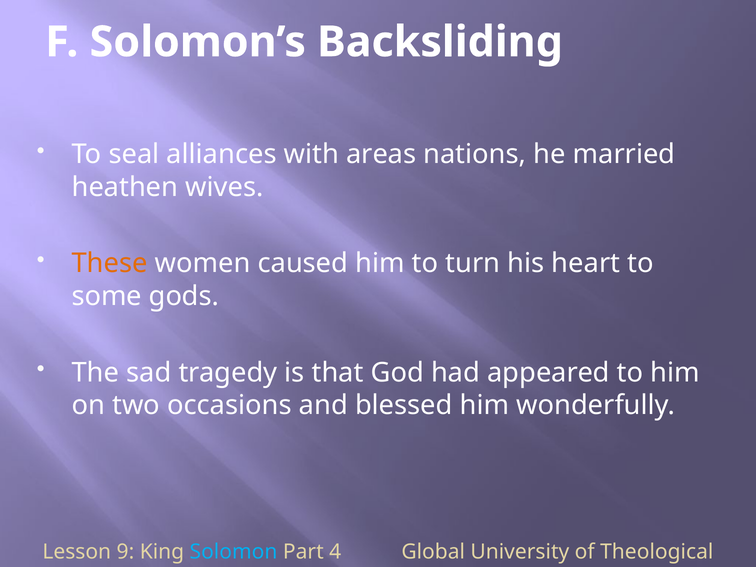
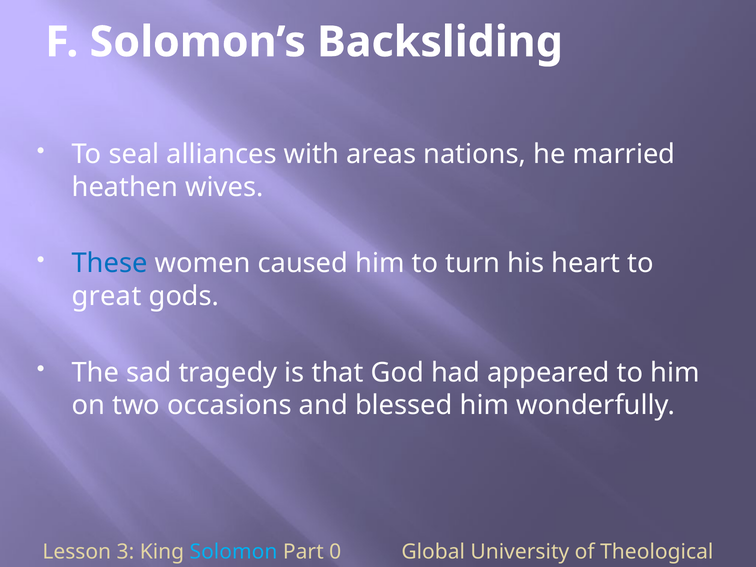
These colour: orange -> blue (110, 263)
some: some -> great (107, 296)
9: 9 -> 3 (125, 552)
4: 4 -> 0 (335, 552)
